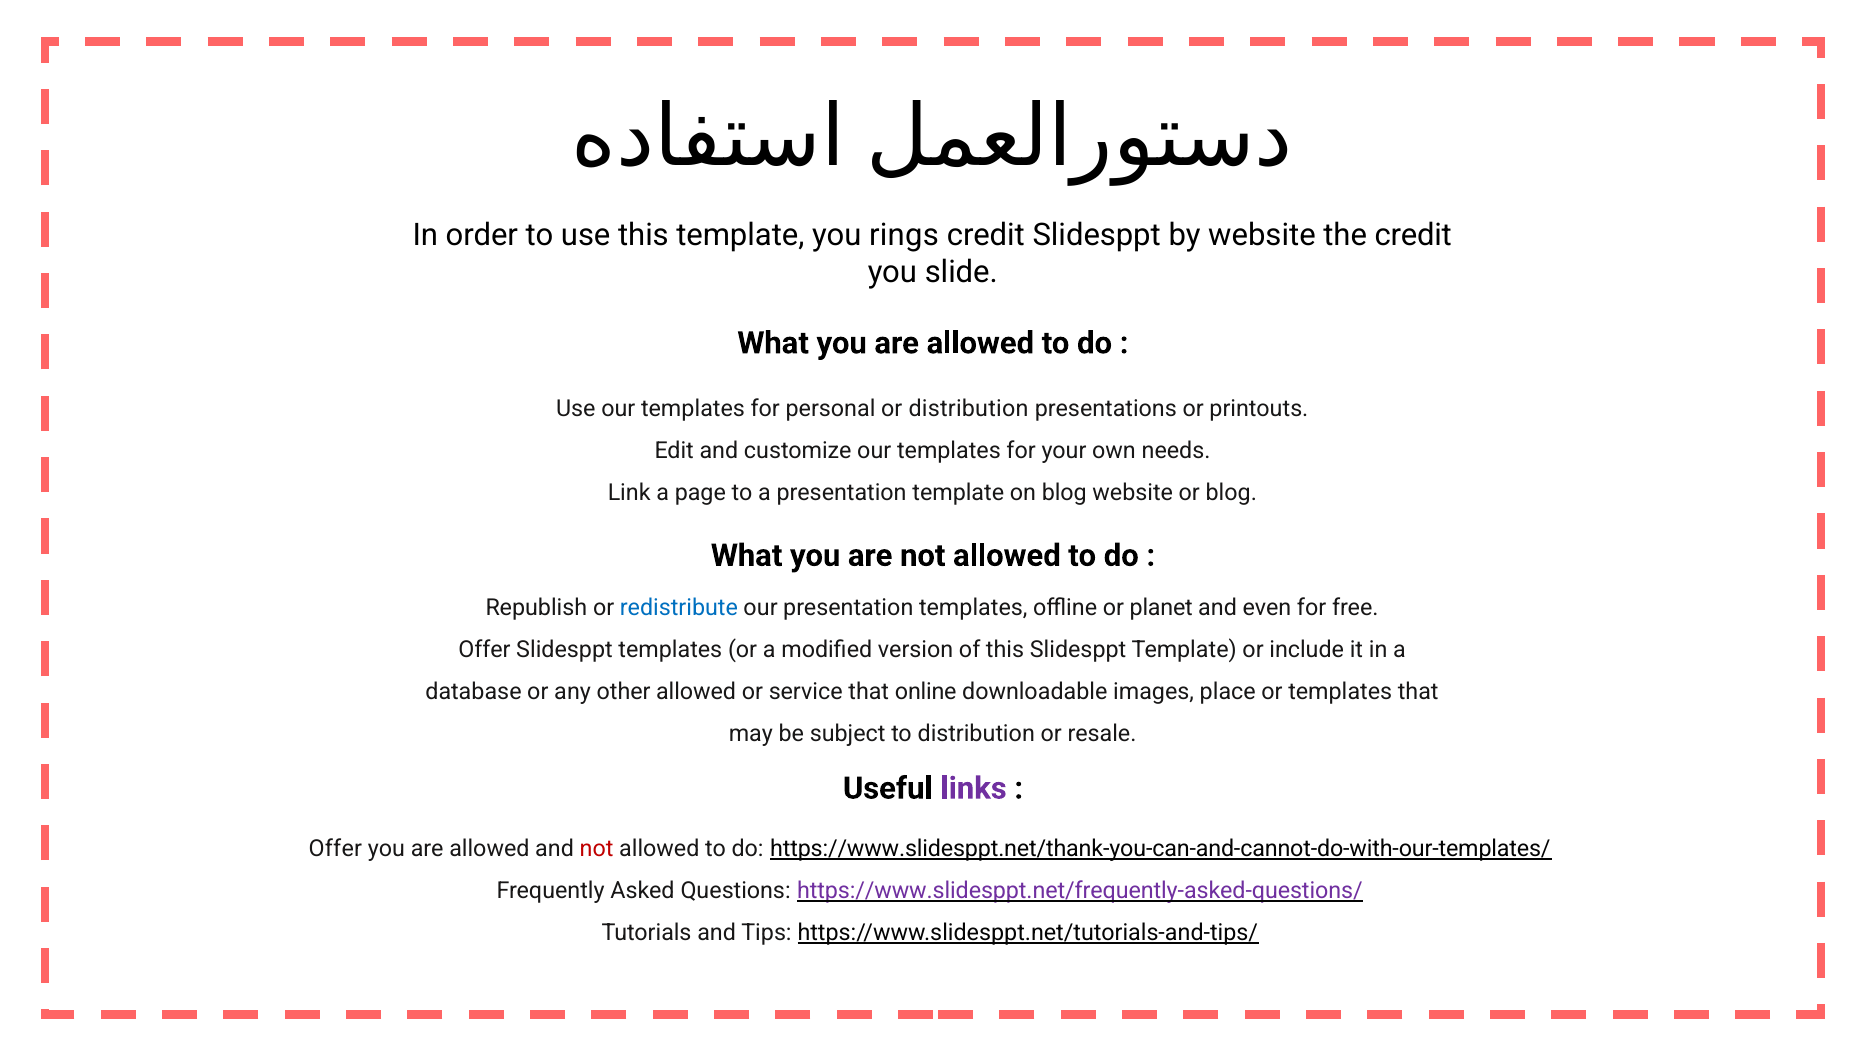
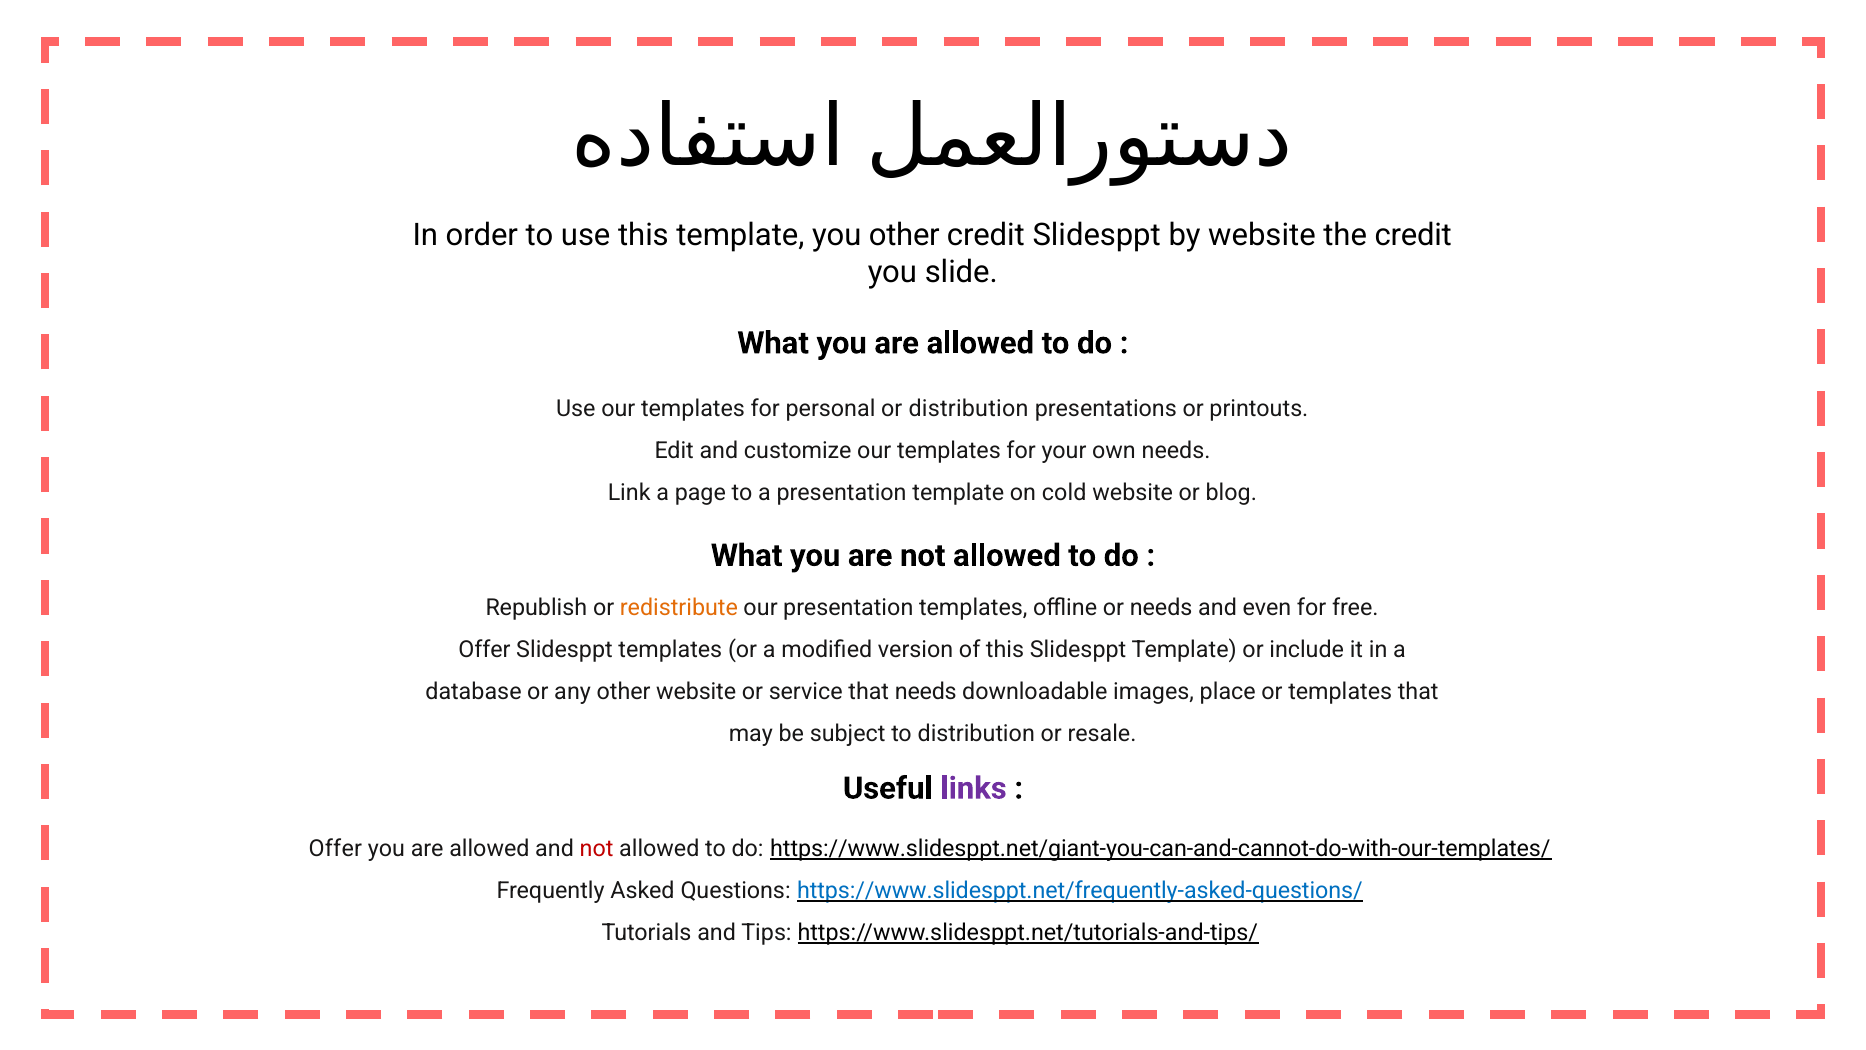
you rings: rings -> other (904, 235)
on blog: blog -> cold (1064, 493)
redistribute colour: blue -> orange (679, 607)
or planet: planet -> needs (1161, 607)
other allowed: allowed -> website (696, 691)
that online: online -> needs (926, 691)
https://www.slidesppt.net/thank-you-can-and-cannot-do-with-our-templates/: https://www.slidesppt.net/thank-you-can-and-cannot-do-with-our-templates/ -> https://www.slidesppt.net/giant-you-can-and-cannot-do-with-our-templates/ (1160, 849)
https://www.slidesppt.net/frequently-asked-questions/ colour: purple -> blue (1080, 891)
